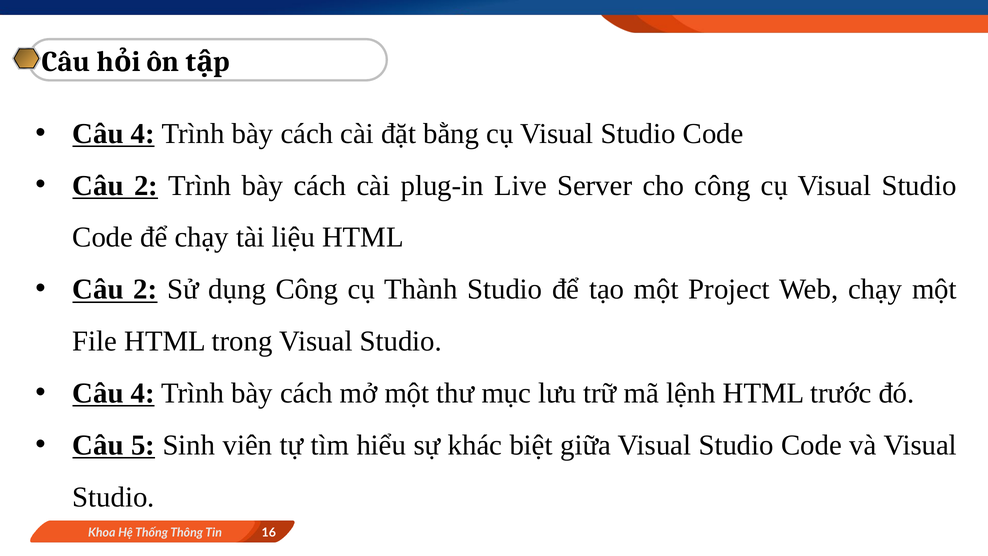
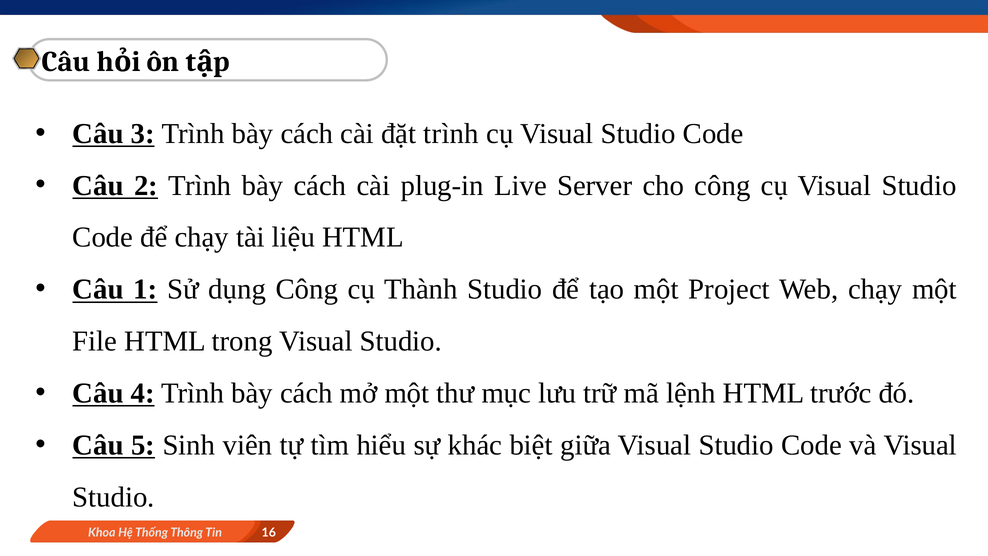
4: 4 -> 3 (143, 134)
đặt bằng: bằng -> trình (451, 134)
2: 2 -> 1 (145, 289)
